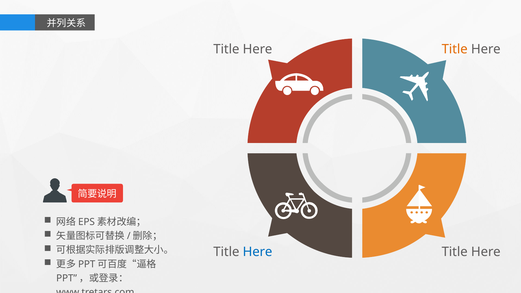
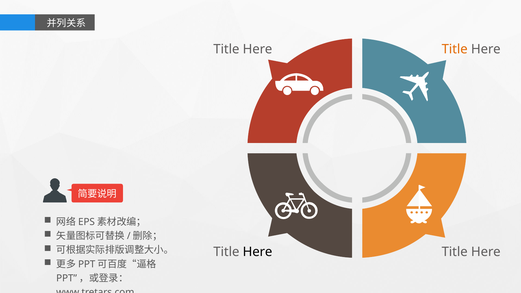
Here colour: blue -> black (258, 252)
